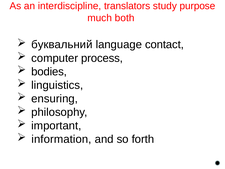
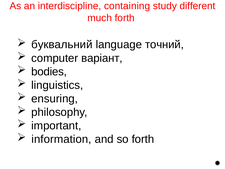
translators: translators -> containing (127, 6)
purpose: purpose -> different (197, 6)
much both: both -> forth (125, 18)
contact: contact -> точний (164, 45)
process: process -> варіант (102, 58)
